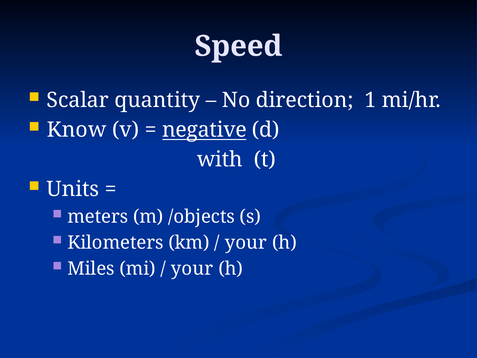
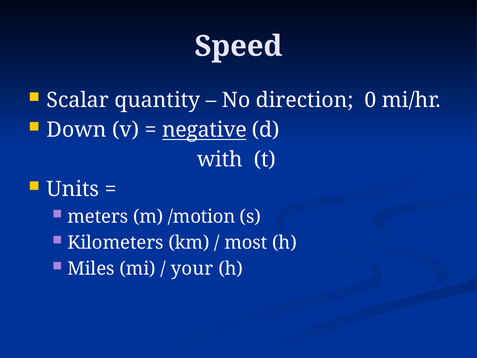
1: 1 -> 0 (370, 100)
Know: Know -> Down (77, 130)
/objects: /objects -> /motion (202, 217)
your: your -> most (246, 243)
